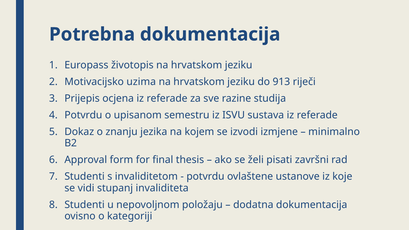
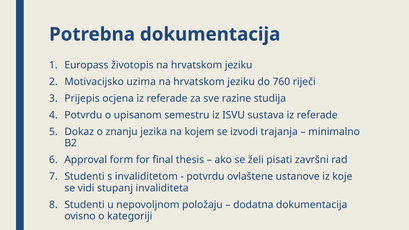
913: 913 -> 760 (281, 82)
izmjene: izmjene -> trajanja (279, 132)
